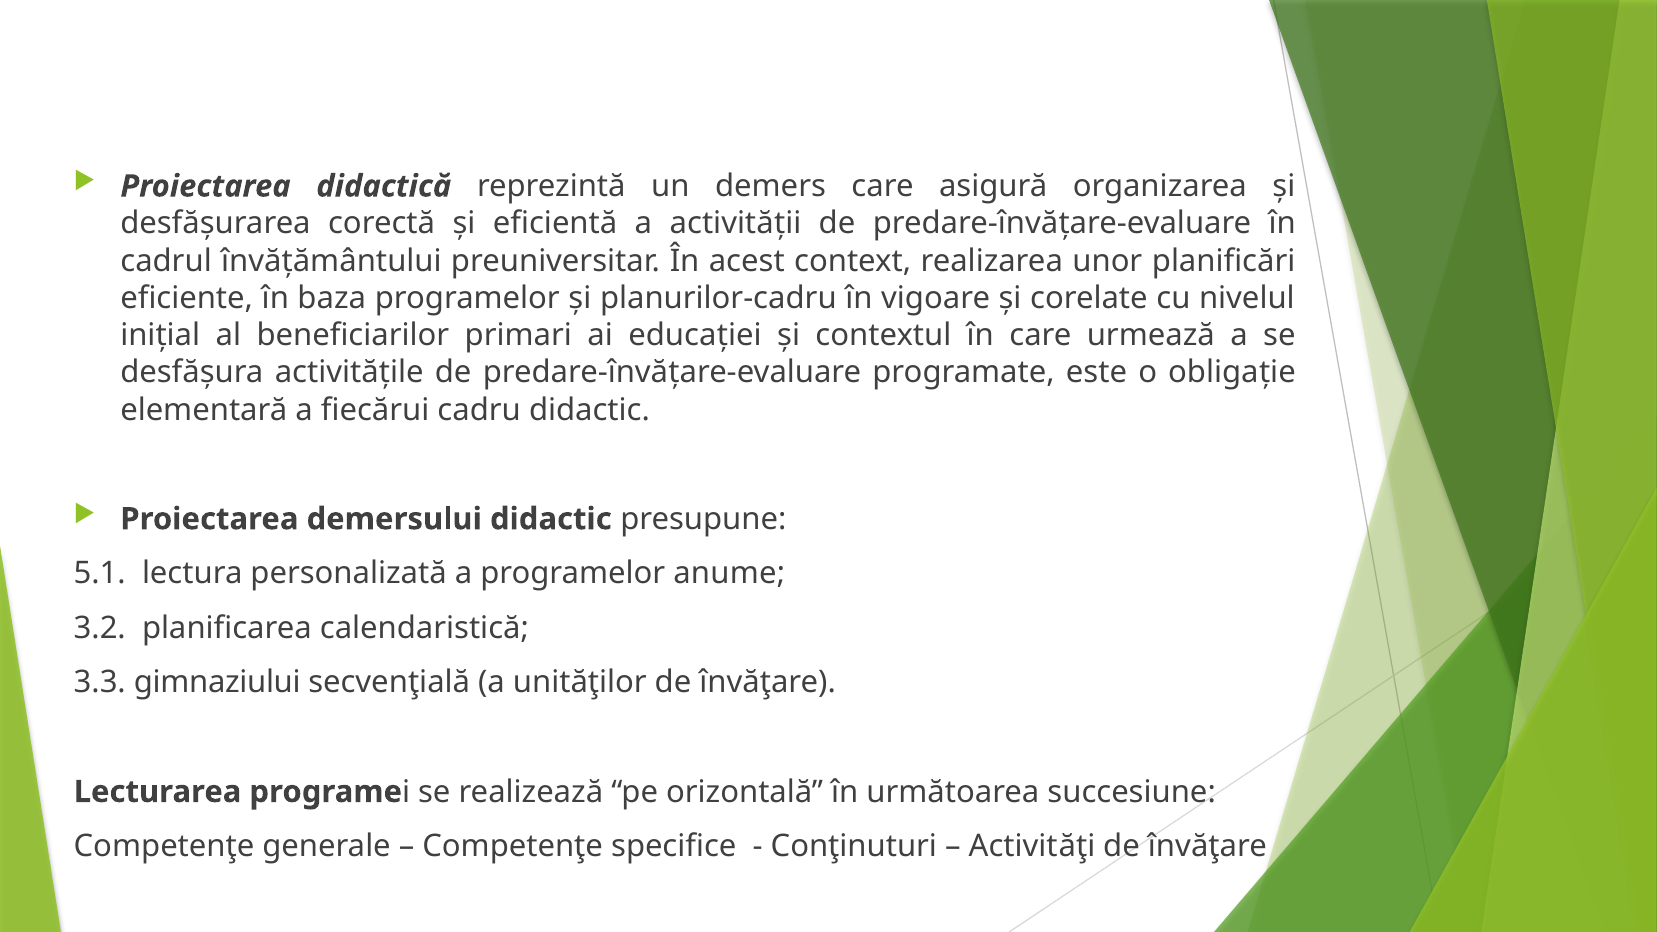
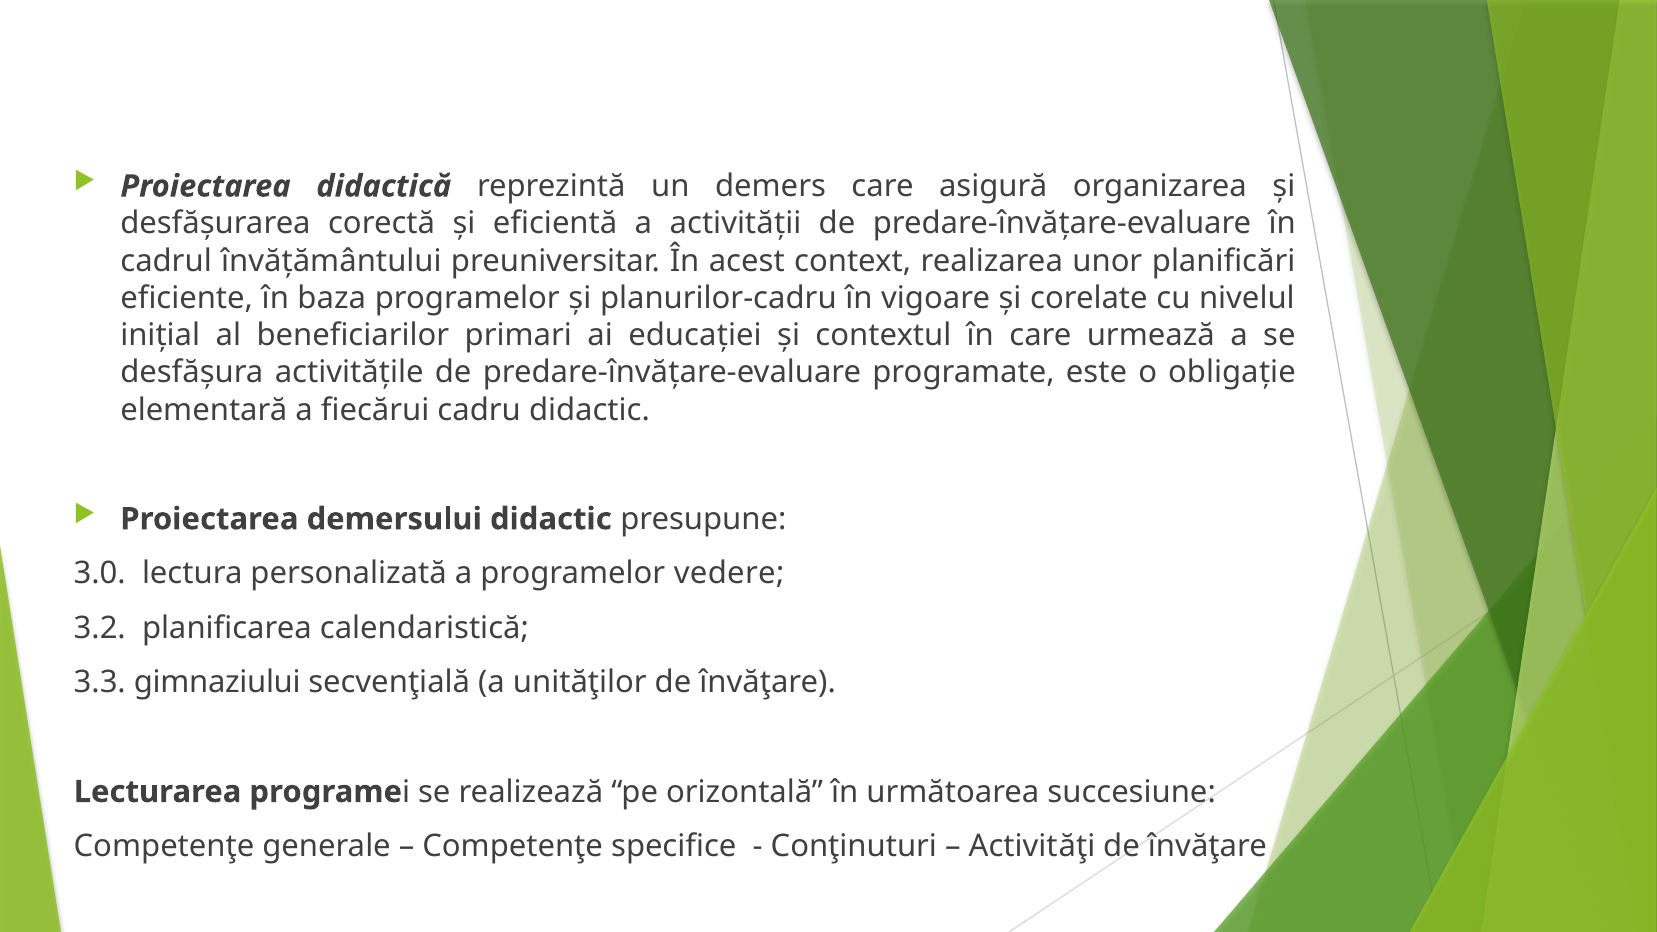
5.1: 5.1 -> 3.0 (100, 574)
anume: anume -> vedere (729, 574)
